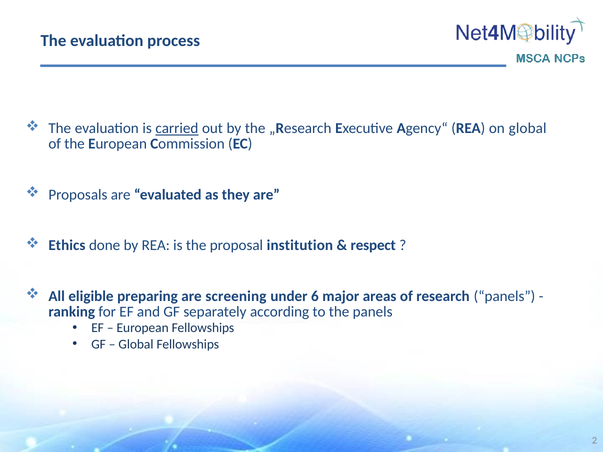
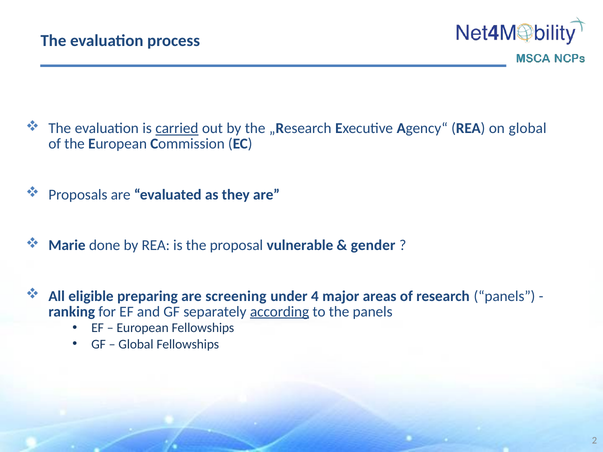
Ethics: Ethics -> Marie (67, 246)
institution: institution -> vulnerable (300, 246)
respect: respect -> gender (373, 246)
6: 6 -> 4 (315, 296)
according underline: none -> present (280, 312)
